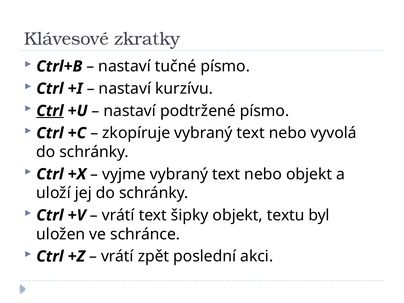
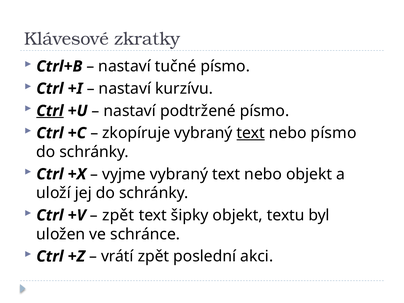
text underline: none -> present (251, 133)
nebo vyvolá: vyvolá -> písmo (334, 133)
vrátí: vrátí -> zpět (118, 215)
